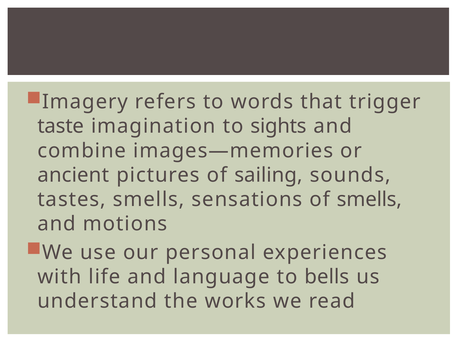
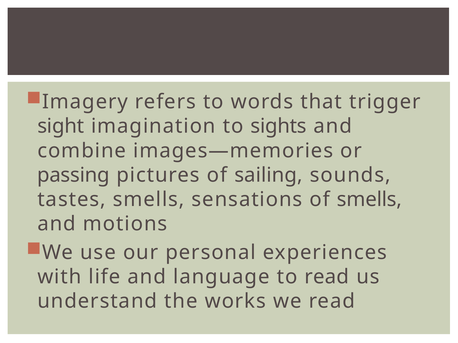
taste: taste -> sight (61, 126)
ancient: ancient -> passing (73, 175)
to bells: bells -> read (327, 277)
